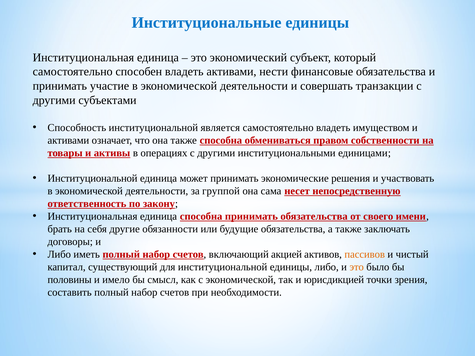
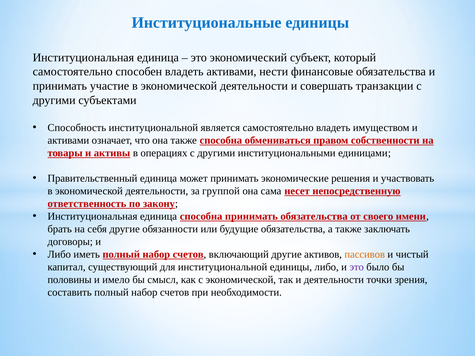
Институциональной: Институциональной -> Правительственный (92, 178)
включающий акцией: акцией -> другие (286, 254)
это colour: orange -> purple (357, 267)
и юрисдикцией: юрисдикцией -> деятельности (334, 280)
